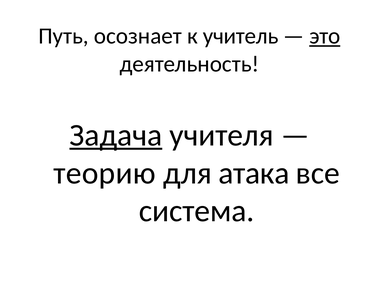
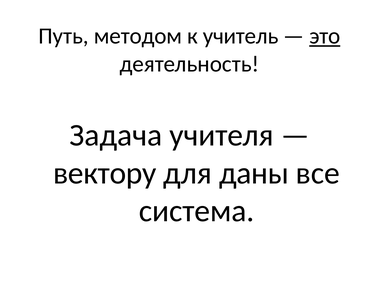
осознает: осознает -> методом (138, 36)
Задача underline: present -> none (116, 135)
теорию: теорию -> вектору (105, 173)
атака: атака -> даны (254, 173)
